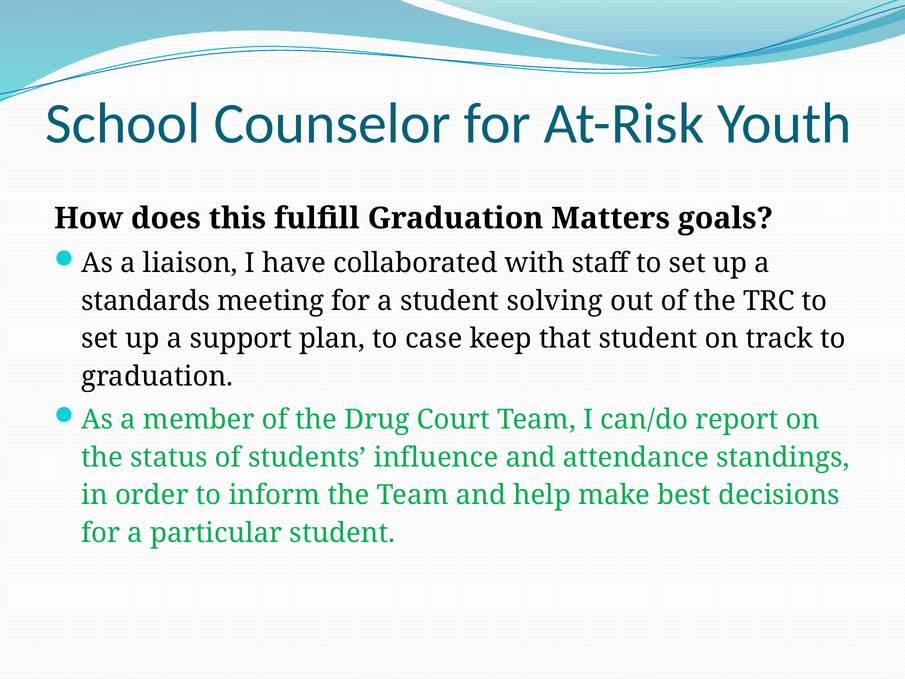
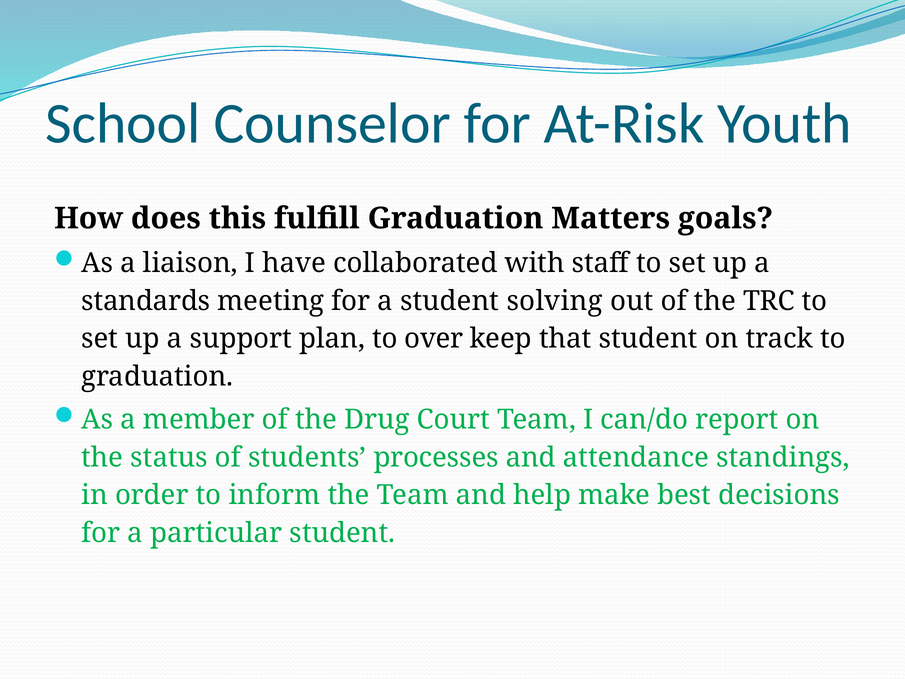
case: case -> over (434, 339)
influence: influence -> processes (436, 457)
